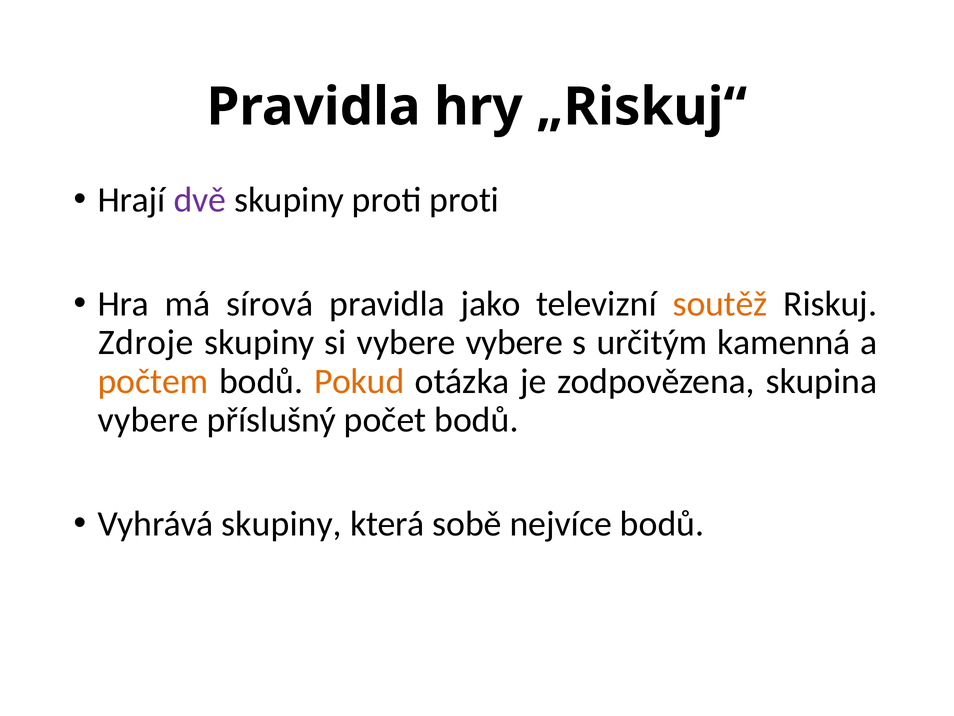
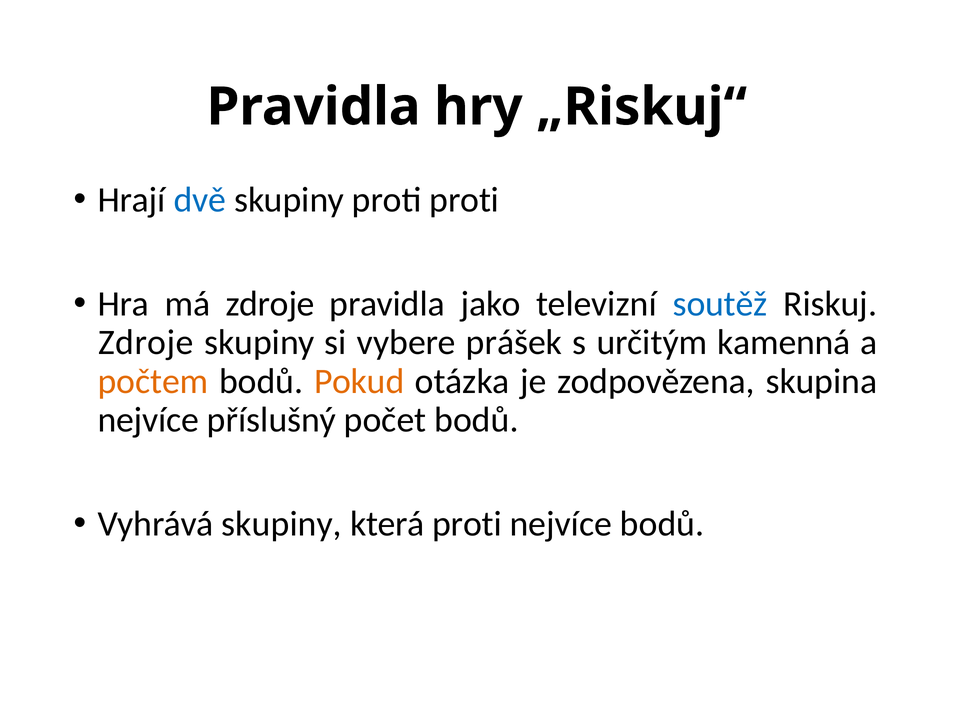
dvě colour: purple -> blue (200, 200)
má sírová: sírová -> zdroje (270, 304)
soutěž colour: orange -> blue (720, 304)
vybere vybere: vybere -> prášek (514, 342)
vybere: vybere -> nejvíce (148, 420)
která sobě: sobě -> proti (467, 524)
